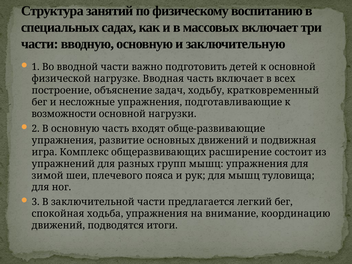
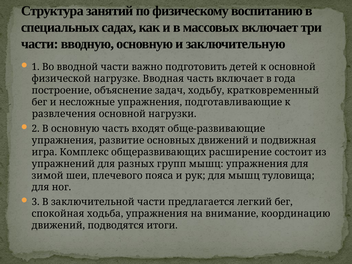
всех: всех -> года (285, 79)
возможности: возможности -> развлечения (64, 114)
